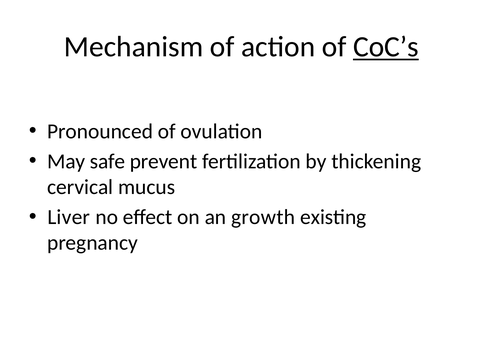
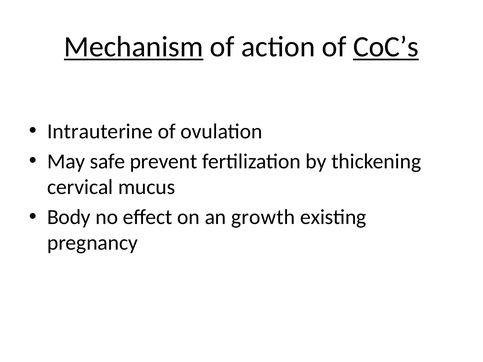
Mechanism underline: none -> present (134, 47)
Pronounced: Pronounced -> Intrauterine (100, 131)
Liver: Liver -> Body (69, 217)
